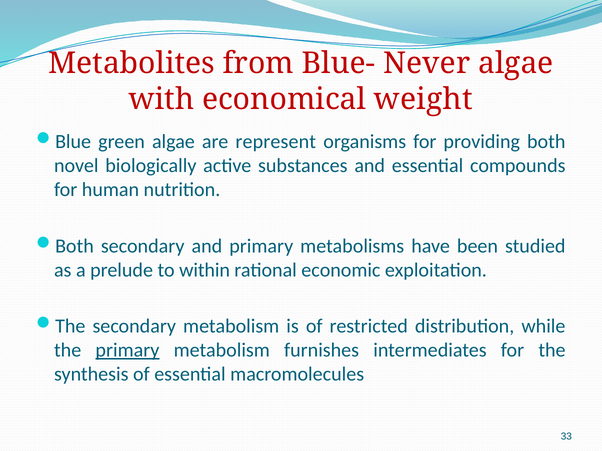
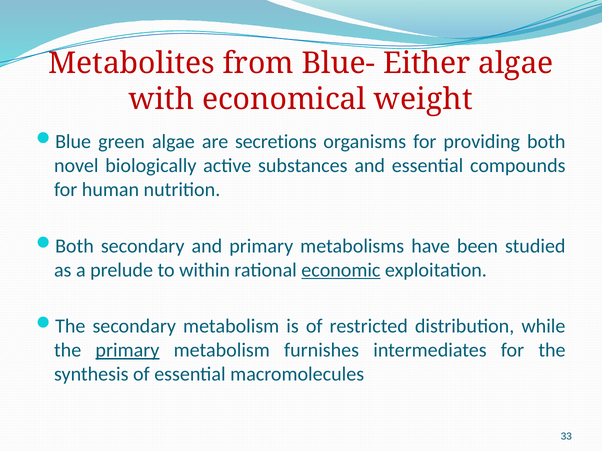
Never: Never -> Either (427, 63)
represent: represent -> secretions (276, 142)
economic underline: none -> present (341, 270)
